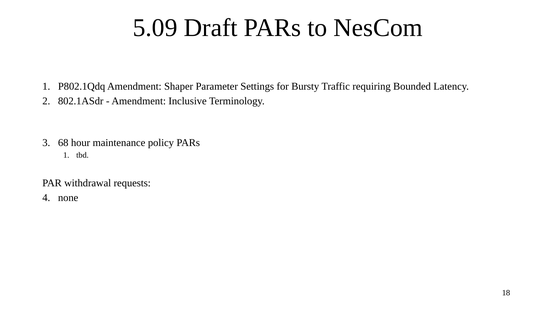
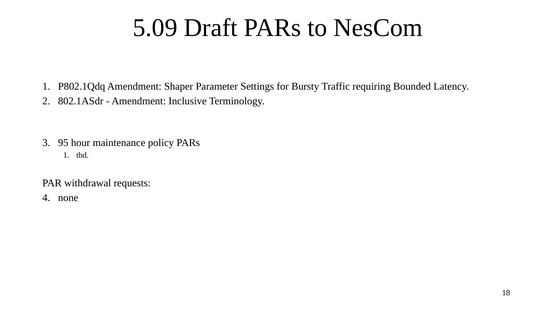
68: 68 -> 95 (63, 143)
